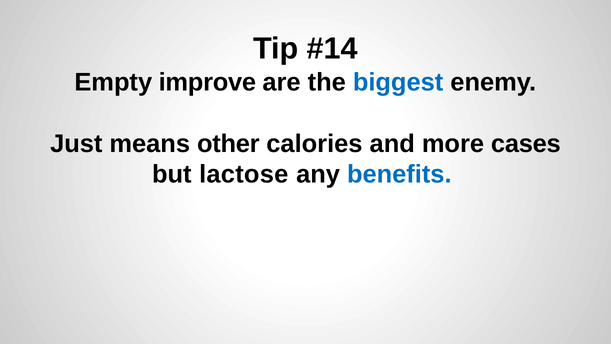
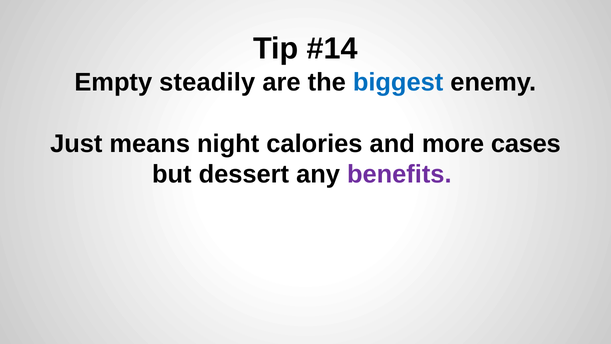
improve: improve -> steadily (207, 82)
other: other -> night (228, 144)
lactose: lactose -> dessert (244, 174)
benefits colour: blue -> purple (399, 174)
